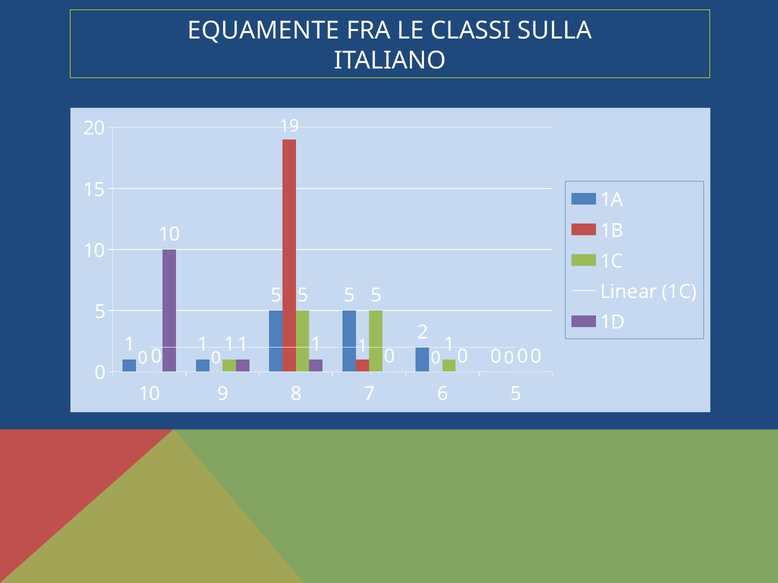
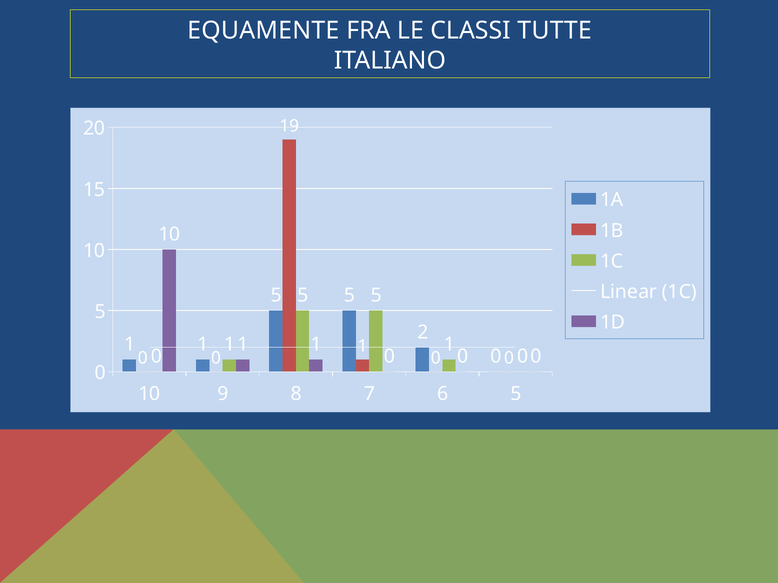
SULLA: SULLA -> TUTTE (555, 31)
